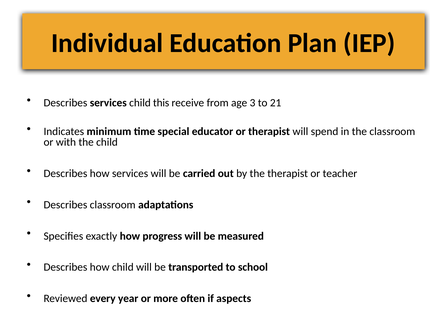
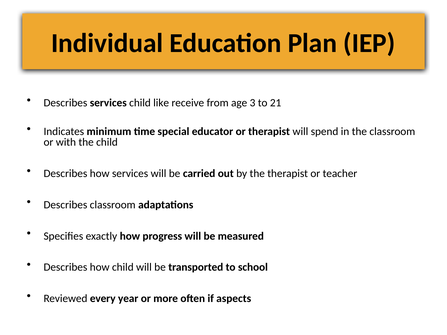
this: this -> like (161, 103)
